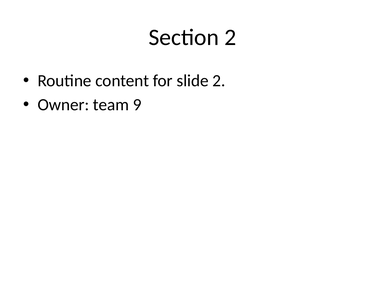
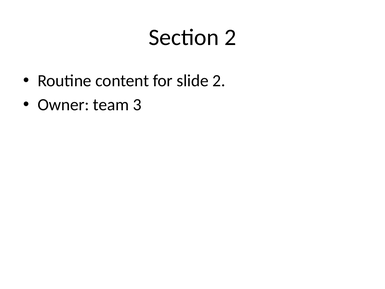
9: 9 -> 3 (137, 105)
